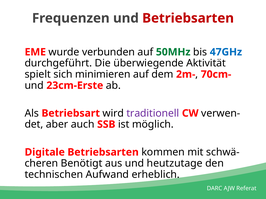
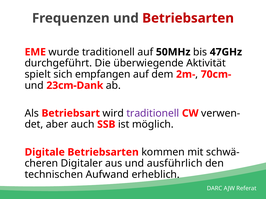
wurde verbunden: verbunden -> traditionell (108, 52)
50MHz colour: green -> black (173, 52)
47GHz colour: blue -> black (226, 52)
minimieren: minimieren -> empfangen (103, 75)
23cm-Erste: 23cm-Erste -> 23cm-Dank (75, 86)
Benötigt: Benötigt -> Digitaler (82, 164)
heutzutage: heutzutage -> ausführlich (175, 164)
